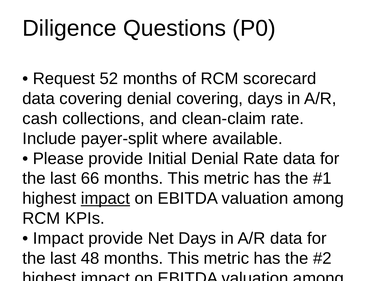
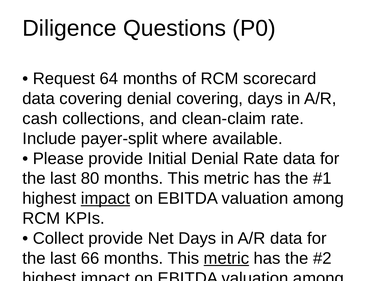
52: 52 -> 64 (109, 79)
66: 66 -> 80 (90, 179)
Impact: Impact -> Collect (58, 239)
48: 48 -> 66 (90, 259)
metric underline: none -> present (226, 259)
